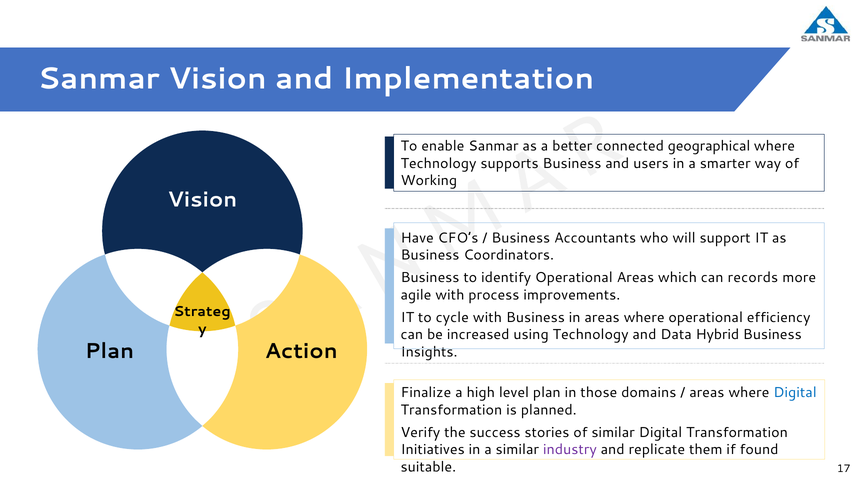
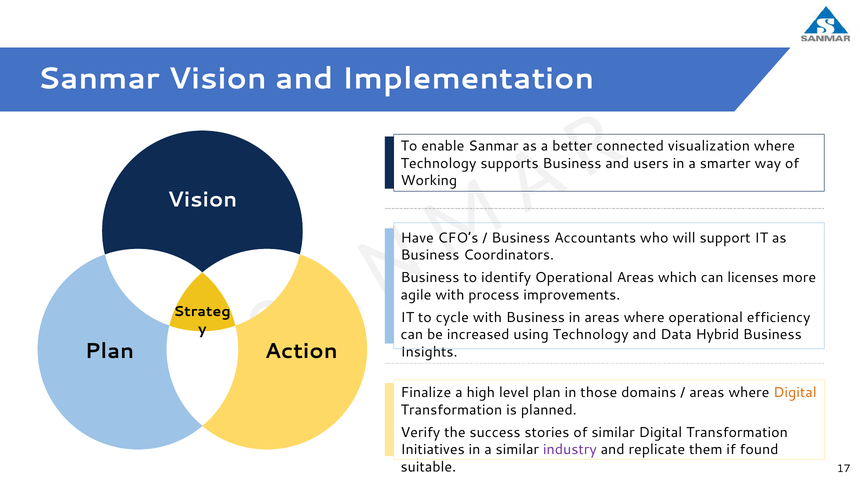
geographical: geographical -> visualization (709, 146)
records: records -> licenses (753, 278)
Digital colour: blue -> orange (795, 392)
